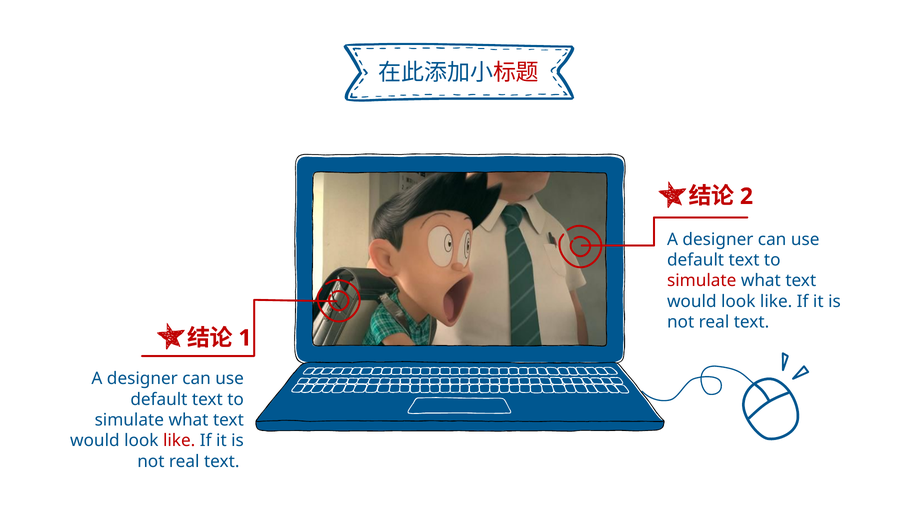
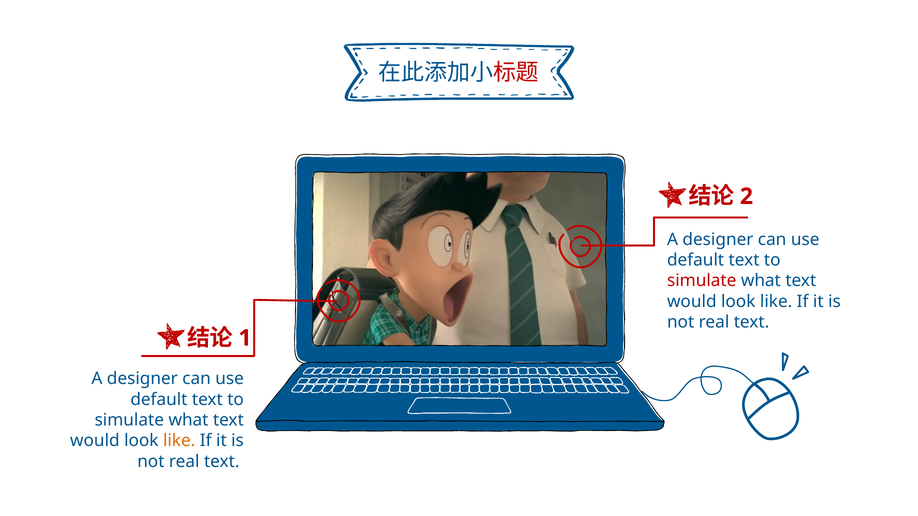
like colour: red -> orange (179, 441)
